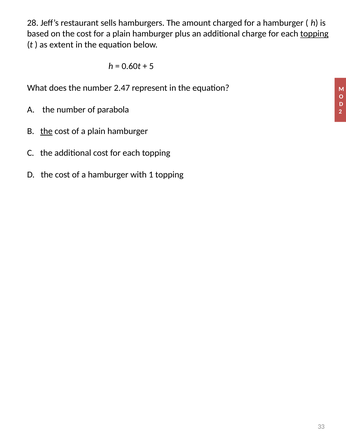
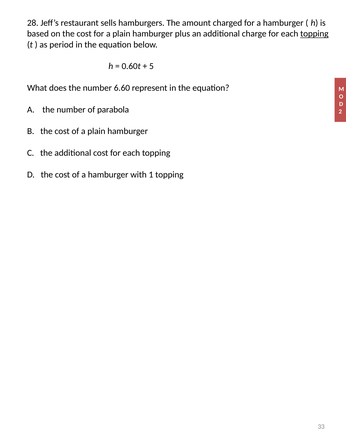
extent: extent -> period (61, 45)
2.47: 2.47 -> 6.60 (122, 88)
the underline: present -> none (46, 131)
